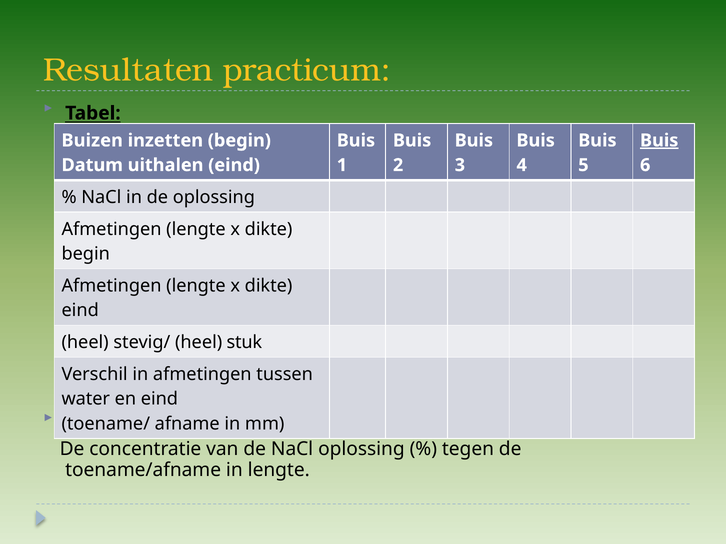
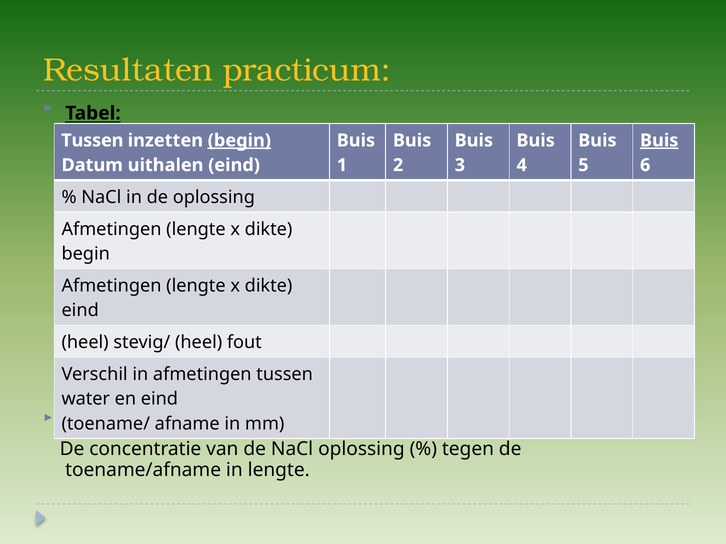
Buizen: Buizen -> Tussen (92, 141)
begin underline: none -> present (239, 141)
stuk: stuk -> fout (244, 343)
